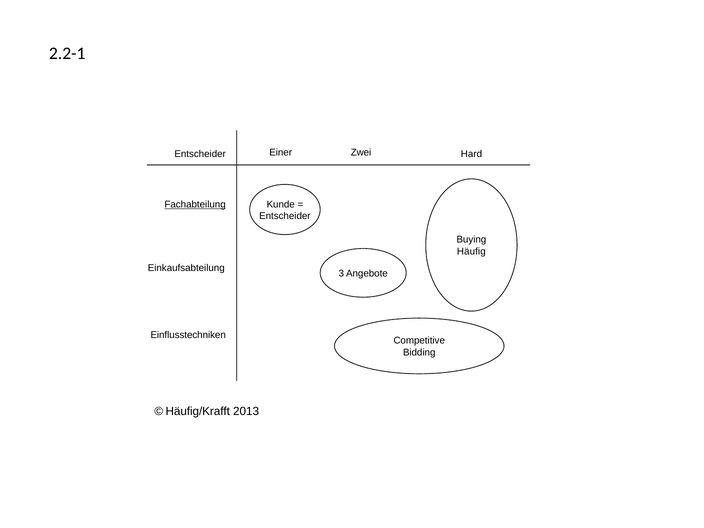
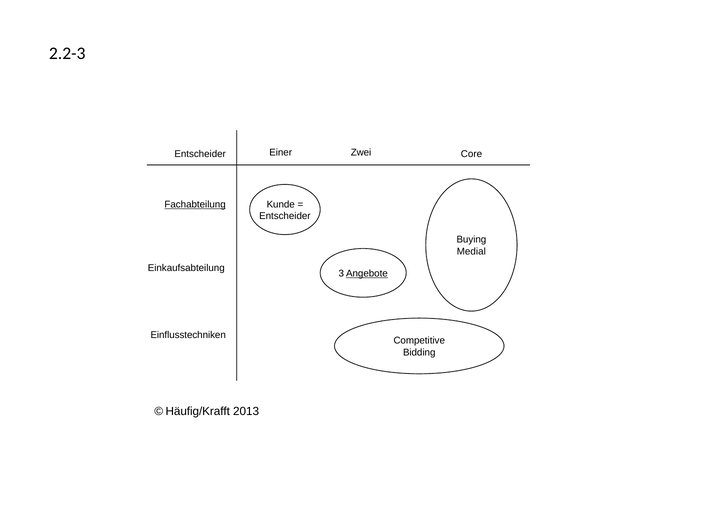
2.2-1: 2.2-1 -> 2.2-3 (67, 53)
Hard: Hard -> Core (471, 154)
Häufig: Häufig -> Medial (471, 252)
Angebote underline: none -> present (367, 273)
